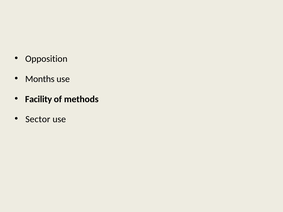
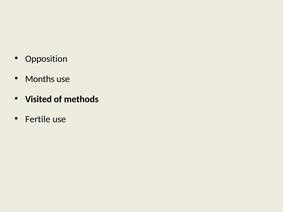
Facility: Facility -> Visited (39, 99)
Sector: Sector -> Fertile (38, 119)
